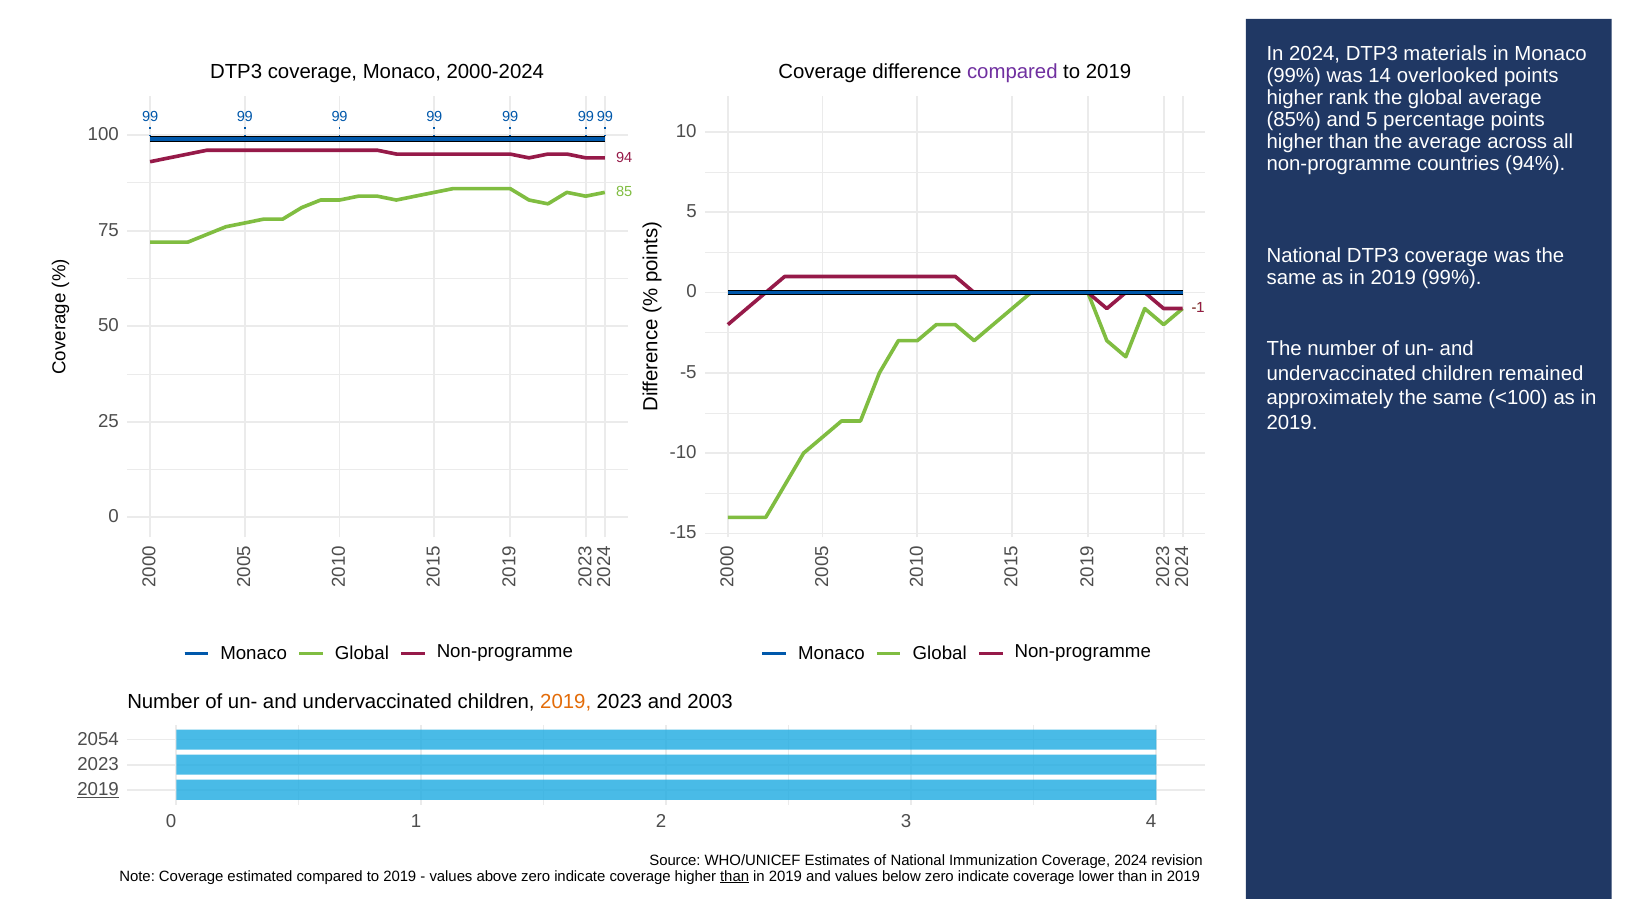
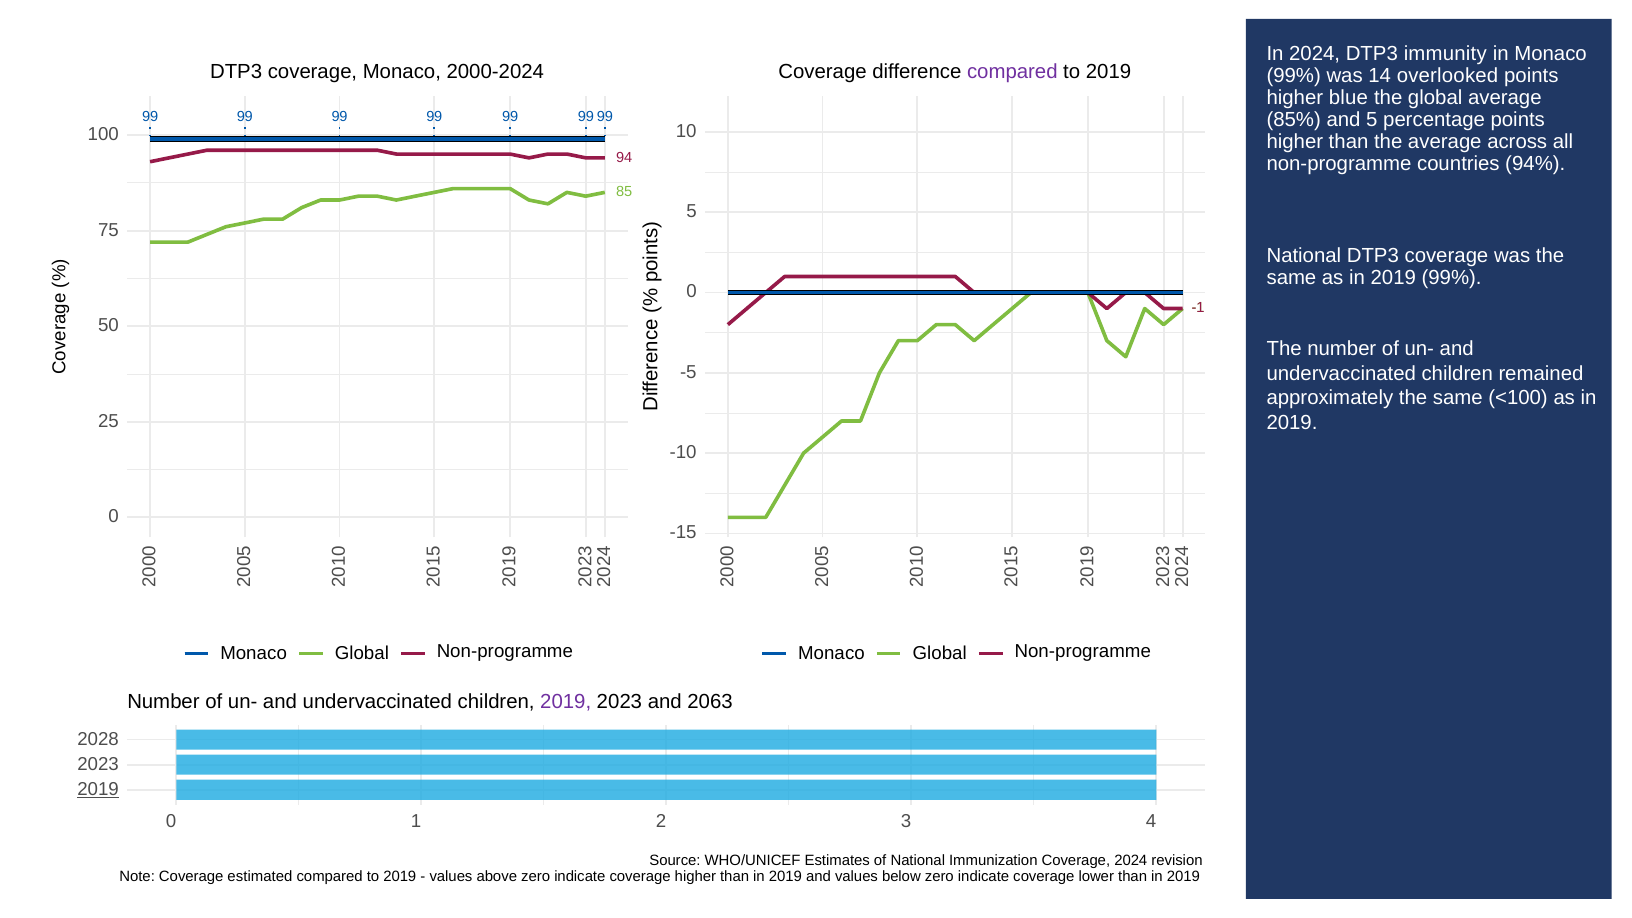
materials: materials -> immunity (1445, 54)
rank: rank -> blue (1348, 98)
2019 colour: orange -> purple (566, 701)
2003: 2003 -> 2063 (710, 701)
2054: 2054 -> 2028 (98, 739)
than underline: present -> none (735, 876)
